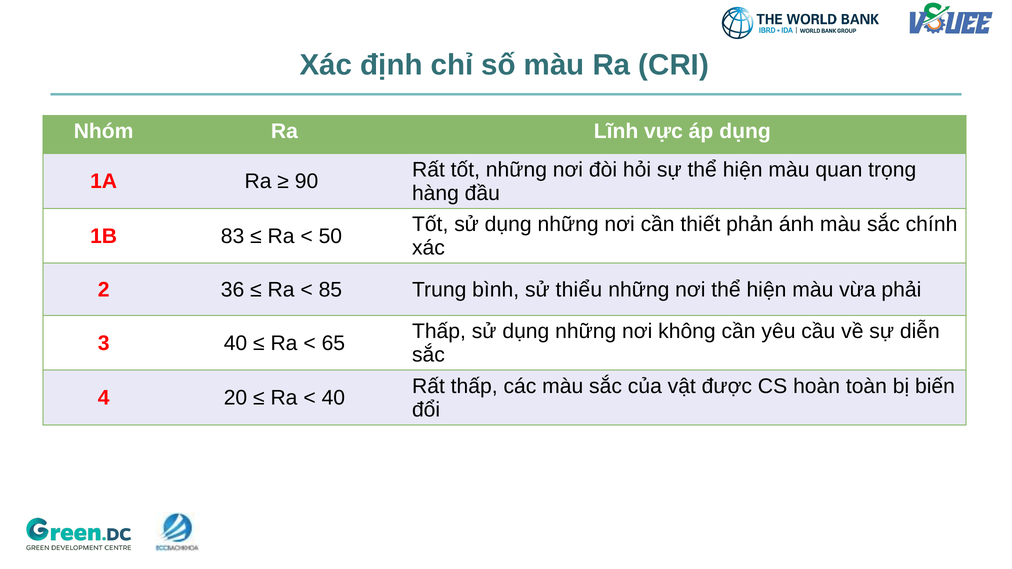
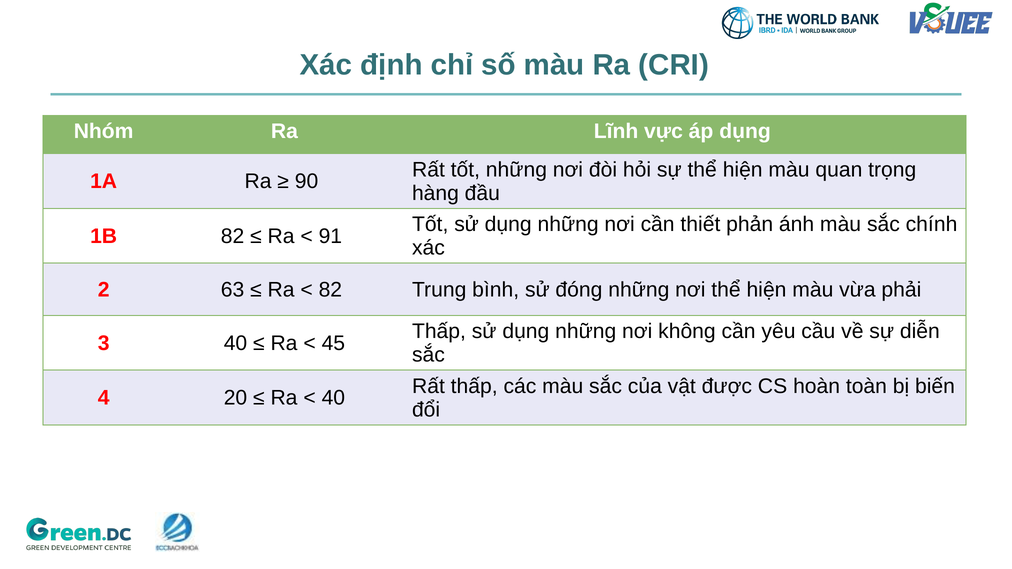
1B 83: 83 -> 82 (233, 236)
50: 50 -> 91 (330, 236)
36: 36 -> 63 (233, 290)
85: 85 -> 82 (330, 290)
thiểu: thiểu -> đóng (579, 290)
65: 65 -> 45 (333, 343)
